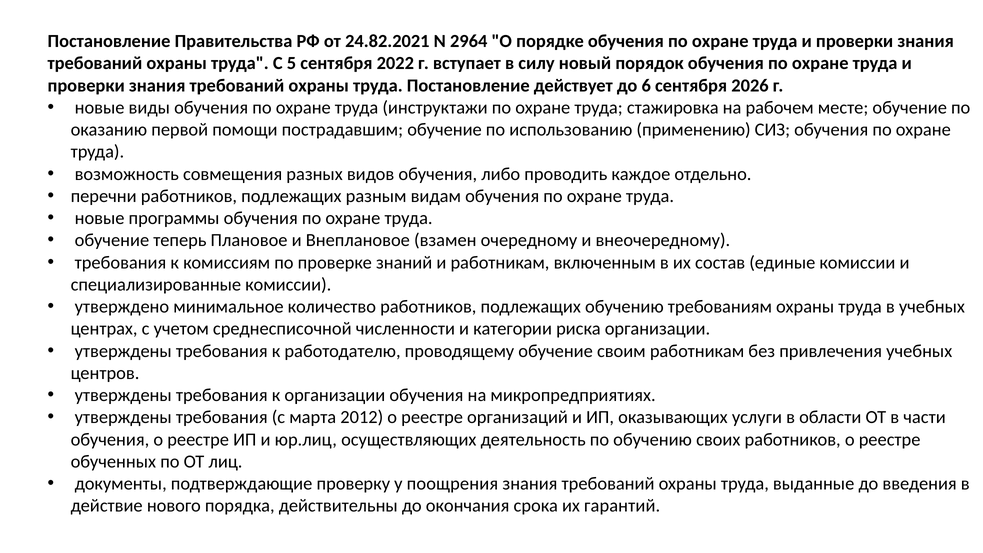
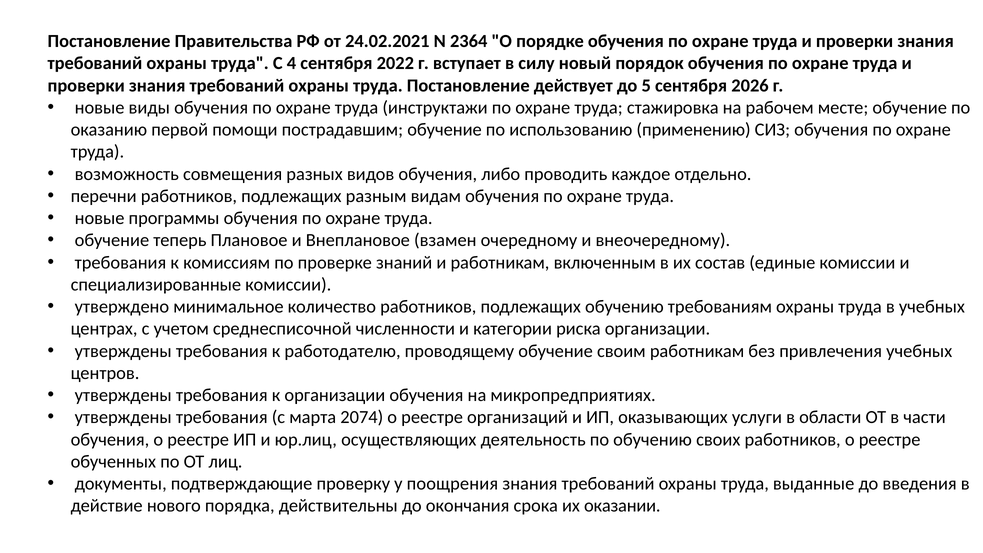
24.82.2021: 24.82.2021 -> 24.02.2021 (387, 41)
2964: 2964 -> 2364 (469, 41)
5: 5 -> 4 (291, 63)
6: 6 -> 5 (646, 85)
2012: 2012 -> 2074 (362, 417)
гарантий: гарантий -> оказании (622, 506)
